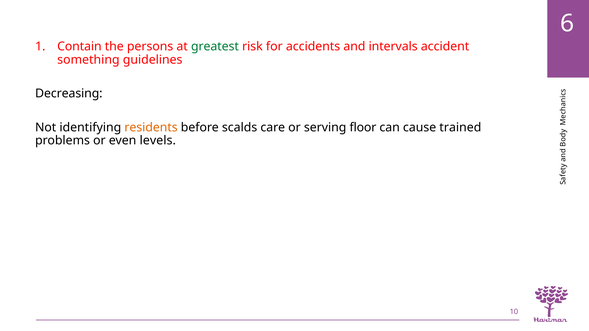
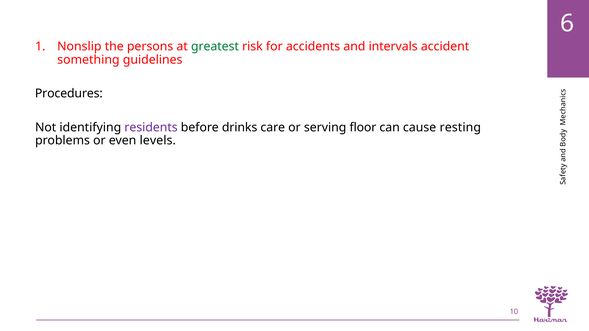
Contain: Contain -> Nonslip (79, 46)
Decreasing: Decreasing -> Procedures (69, 94)
residents colour: orange -> purple (151, 127)
scalds: scalds -> drinks (240, 127)
trained: trained -> resting (460, 127)
